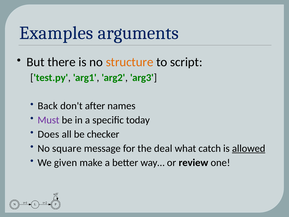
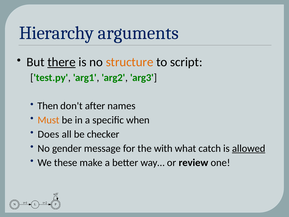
Examples: Examples -> Hierarchy (56, 33)
there underline: none -> present (62, 62)
Back: Back -> Then (48, 106)
Must colour: purple -> orange (48, 120)
today: today -> when (138, 120)
square: square -> gender (67, 148)
deal: deal -> with (163, 148)
given: given -> these (66, 162)
